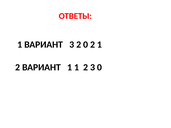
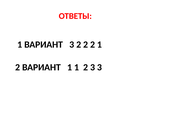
3 2 0: 0 -> 2 (86, 45)
3 0: 0 -> 3 (100, 67)
